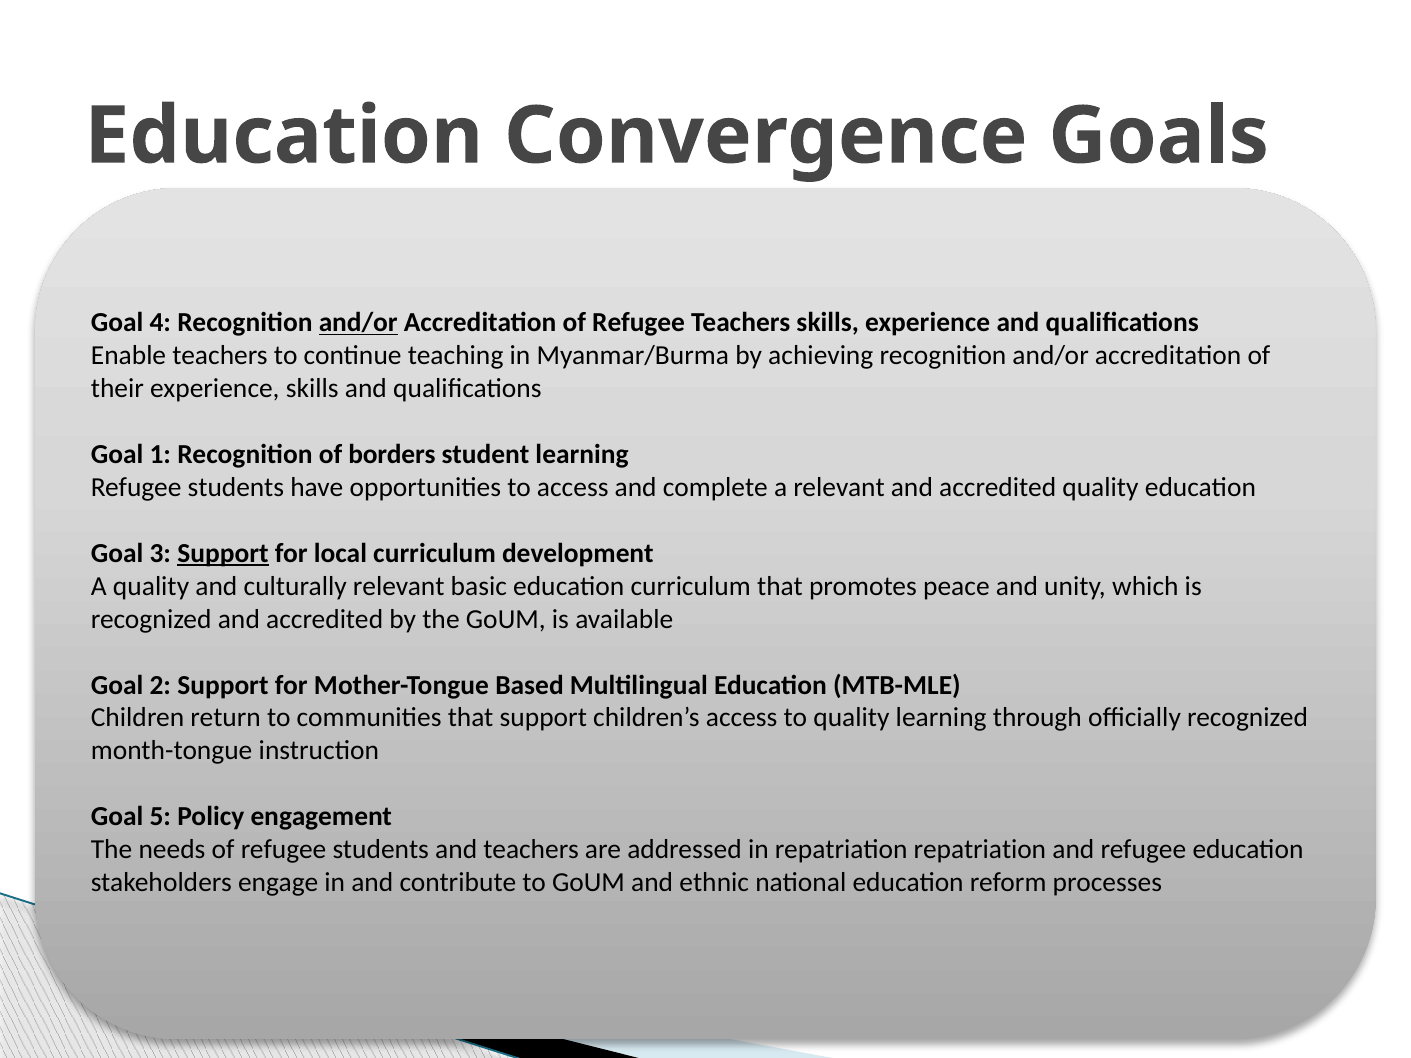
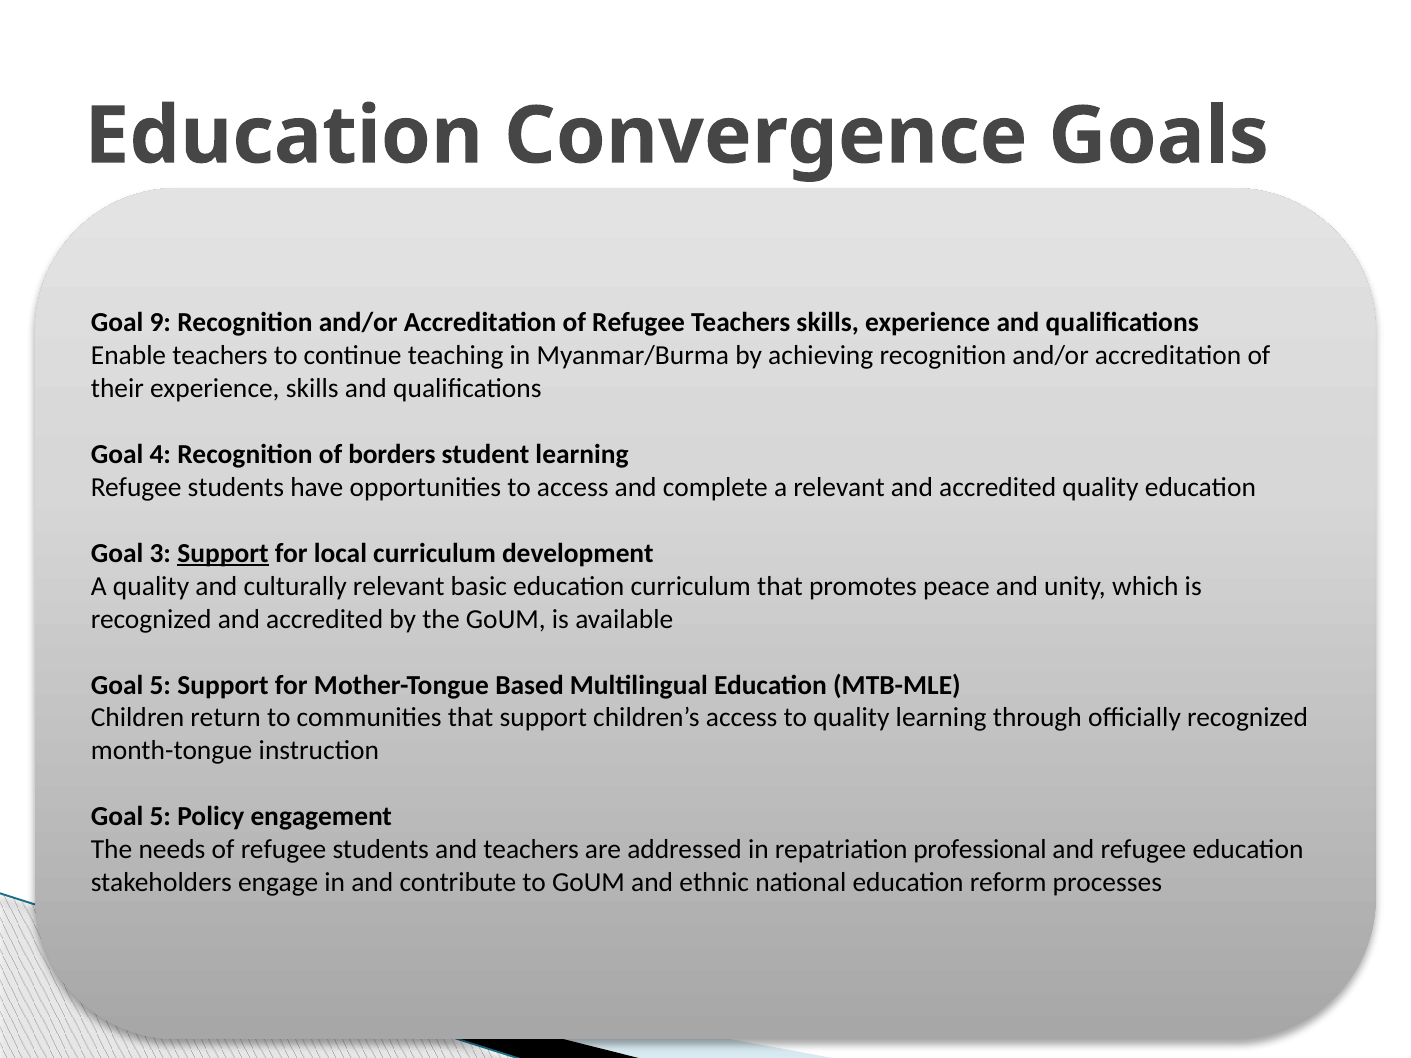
4: 4 -> 9 (160, 323)
and/or underline: present -> none (358, 323)
1: 1 -> 4 (160, 455)
2: 2 -> 5 (160, 685)
repatriation repatriation: repatriation -> professional (980, 850)
